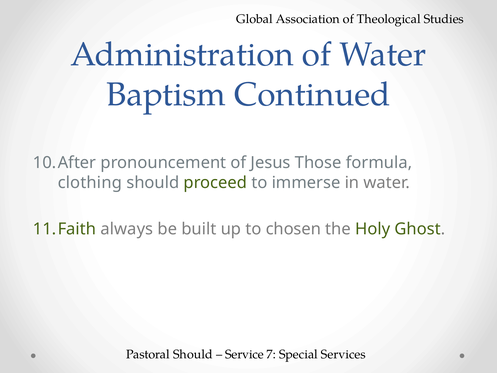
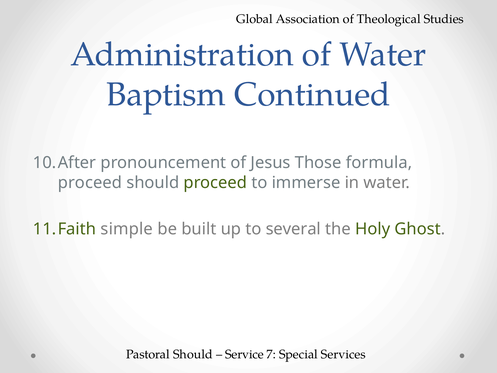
clothing: clothing -> proceed (90, 183)
always: always -> simple (127, 229)
chosen: chosen -> several (293, 229)
